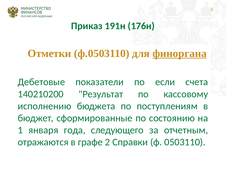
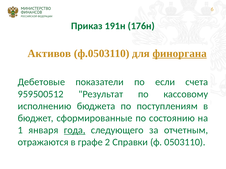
Отметки: Отметки -> Активов (49, 54)
140210200: 140210200 -> 959500512 (41, 94)
года underline: none -> present (75, 131)
